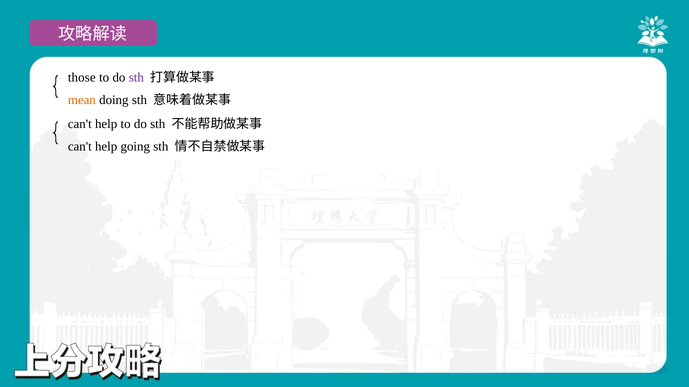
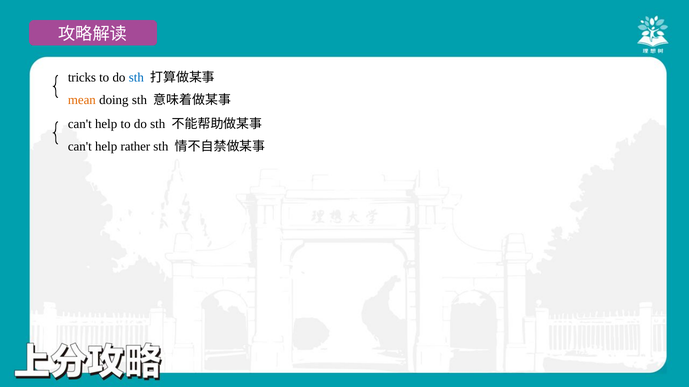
those: those -> tricks (82, 78)
sth colour: purple -> blue (136, 78)
going: going -> rather (135, 147)
